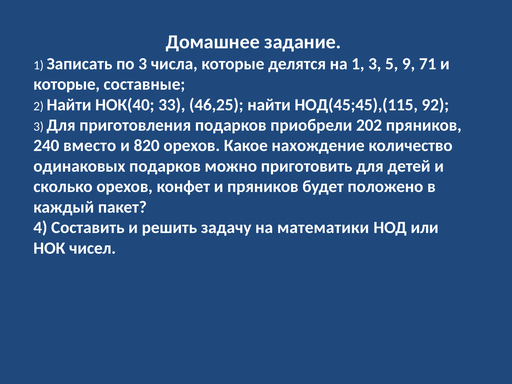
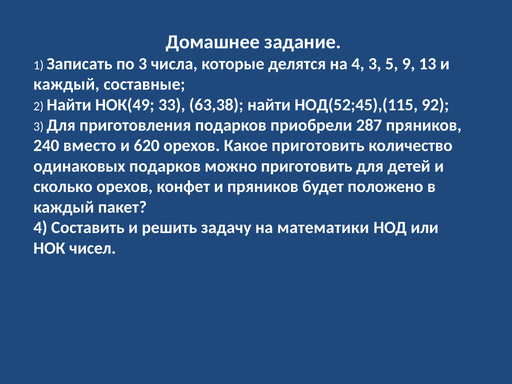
на 1: 1 -> 4 (358, 64)
71: 71 -> 13 (428, 64)
которые: которые -> каждый (66, 84)
НОК(40: НОК(40 -> НОК(49 (125, 105)
46,25: 46,25 -> 63,38 (216, 105)
НОД(45;45),(115: НОД(45;45),(115 -> НОД(52;45),(115 (356, 105)
202: 202 -> 287 (369, 125)
820: 820 -> 620 (147, 146)
Какое нахождение: нахождение -> приготовить (318, 146)
